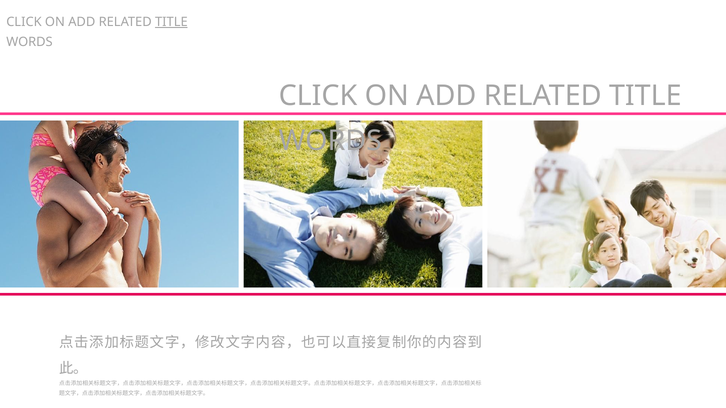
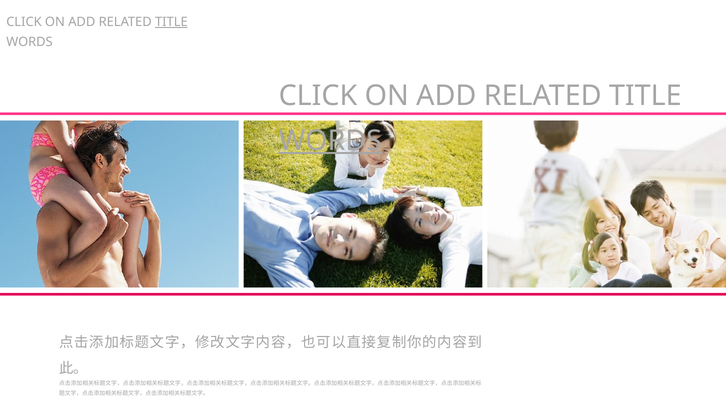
WORDS underline: none -> present (330, 141)
